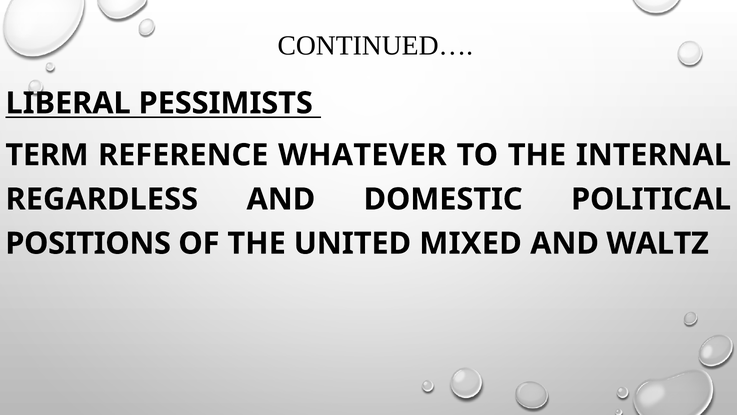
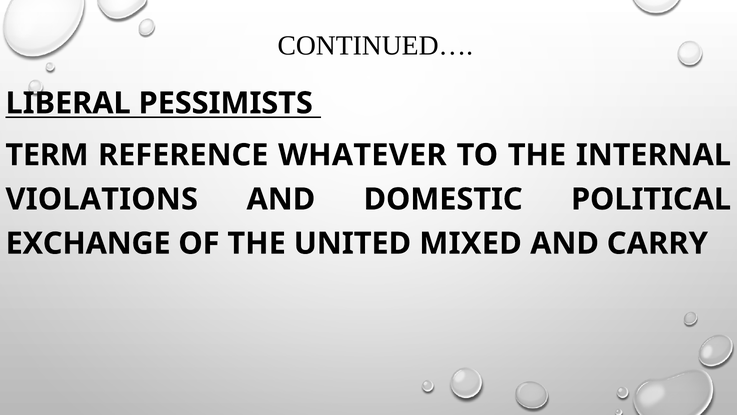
REGARDLESS: REGARDLESS -> VIOLATIONS (102, 199)
POSITIONS: POSITIONS -> EXCHANGE (88, 243)
WALTZ: WALTZ -> CARRY (657, 243)
